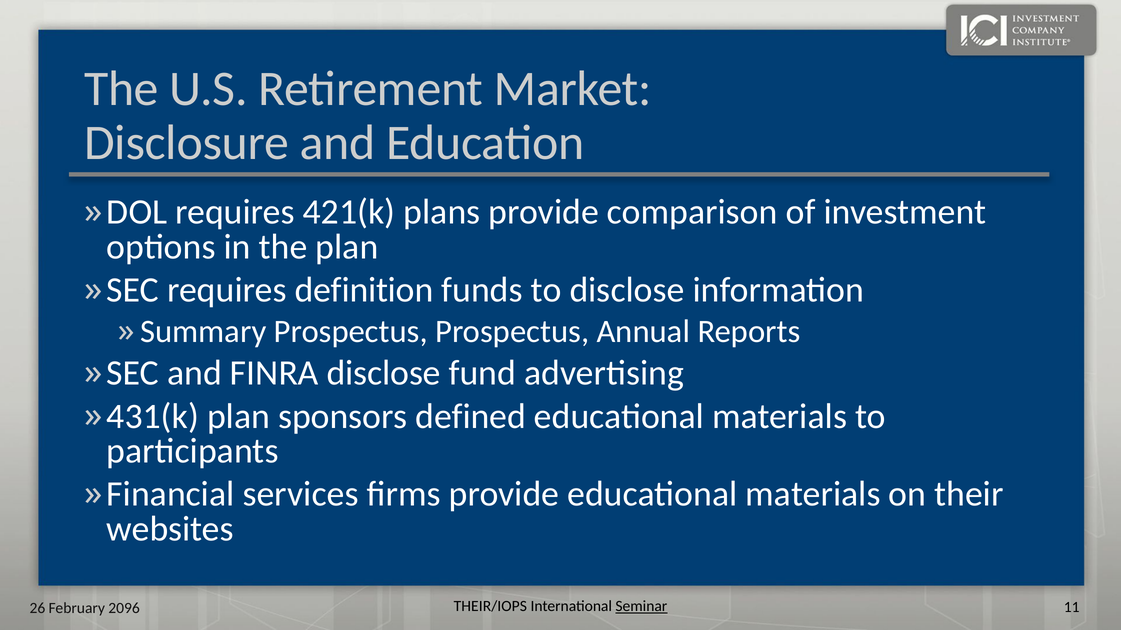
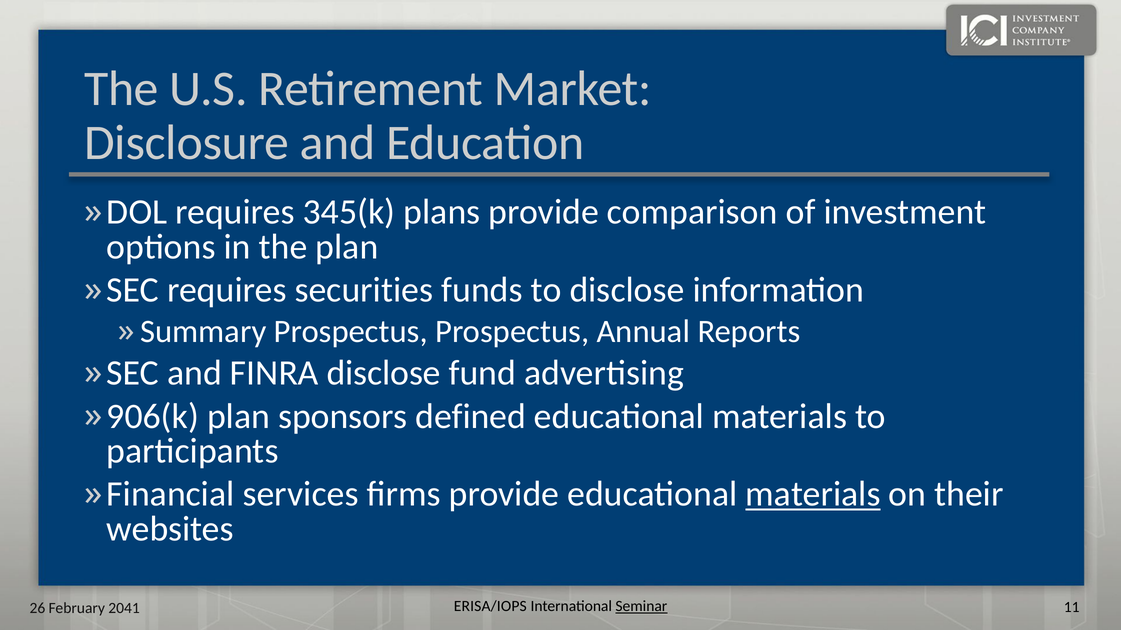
421(k: 421(k -> 345(k (349, 212)
definition: definition -> securities (364, 290)
431(k: 431(k -> 906(k (153, 417)
materials underline: none -> present (813, 495)
THEIR/IOPS: THEIR/IOPS -> ERISA/IOPS (490, 607)
2096: 2096 -> 2041 (124, 609)
